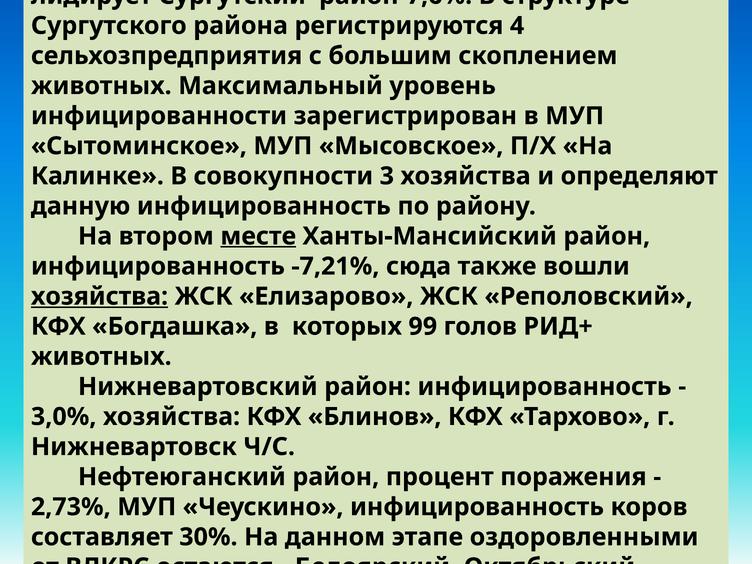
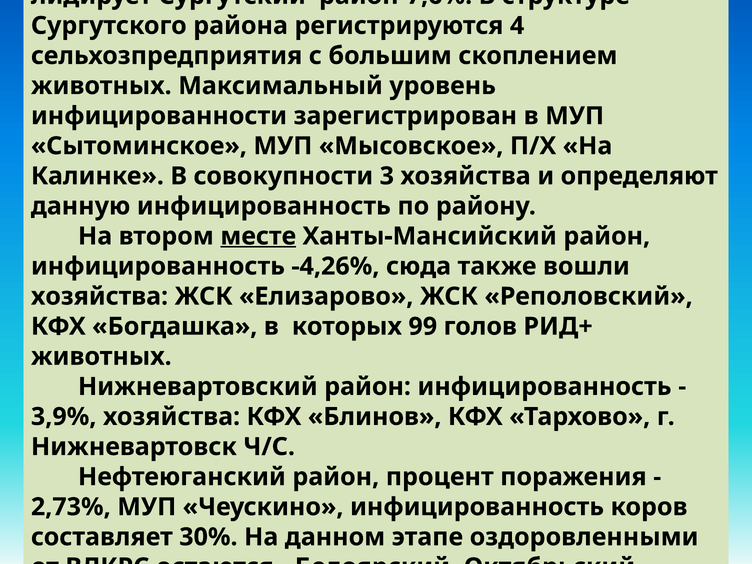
-7,21%: -7,21% -> -4,26% (335, 266)
хозяйства underline: present -> none (99, 296)
3,0%: 3,0% -> 3,9% (64, 417)
